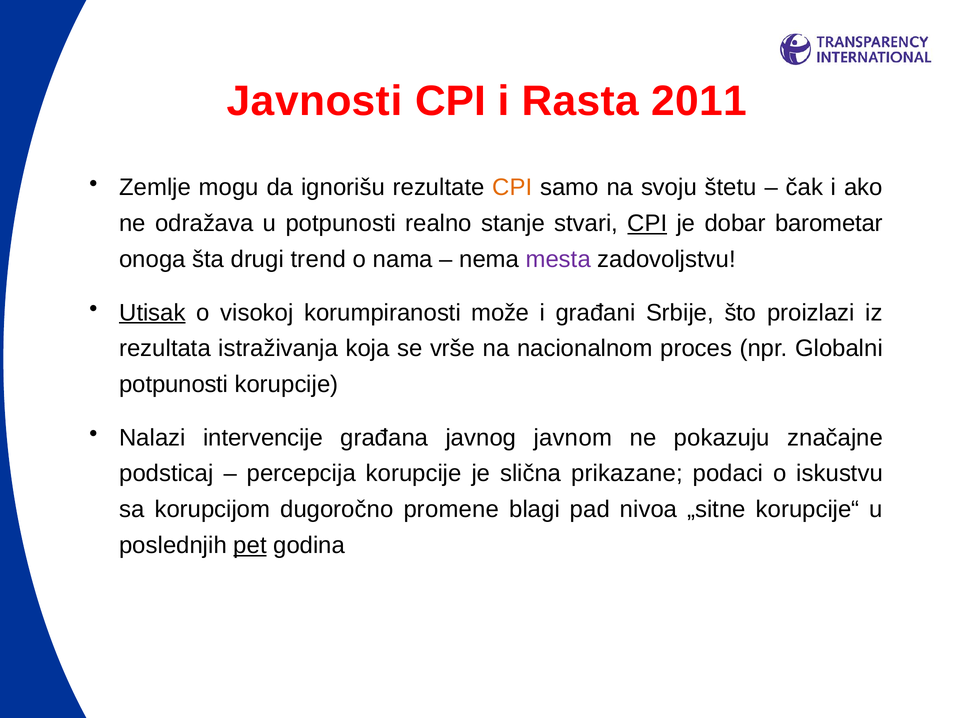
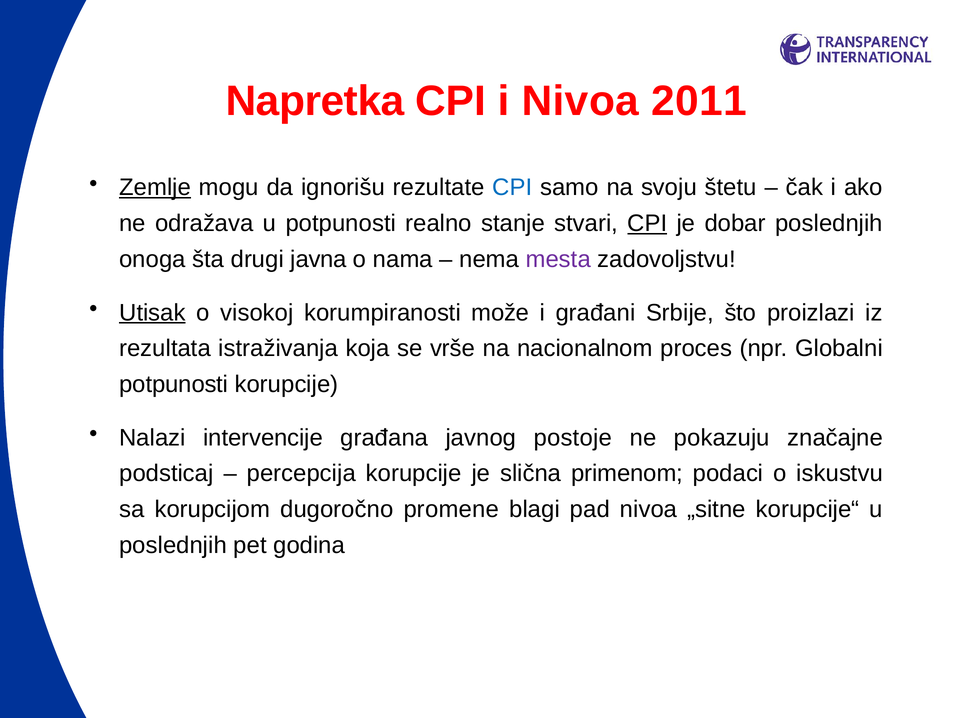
Javnosti: Javnosti -> Napretka (315, 101)
i Rasta: Rasta -> Nivoa (580, 101)
Zemlje underline: none -> present (155, 187)
CPI colour: orange -> blue (512, 187)
dobar barometar: barometar -> poslednjih (829, 223)
trend: trend -> javna (319, 259)
javnom: javnom -> postoje (573, 438)
prikazane: prikazane -> primenom (627, 473)
pet underline: present -> none (250, 545)
